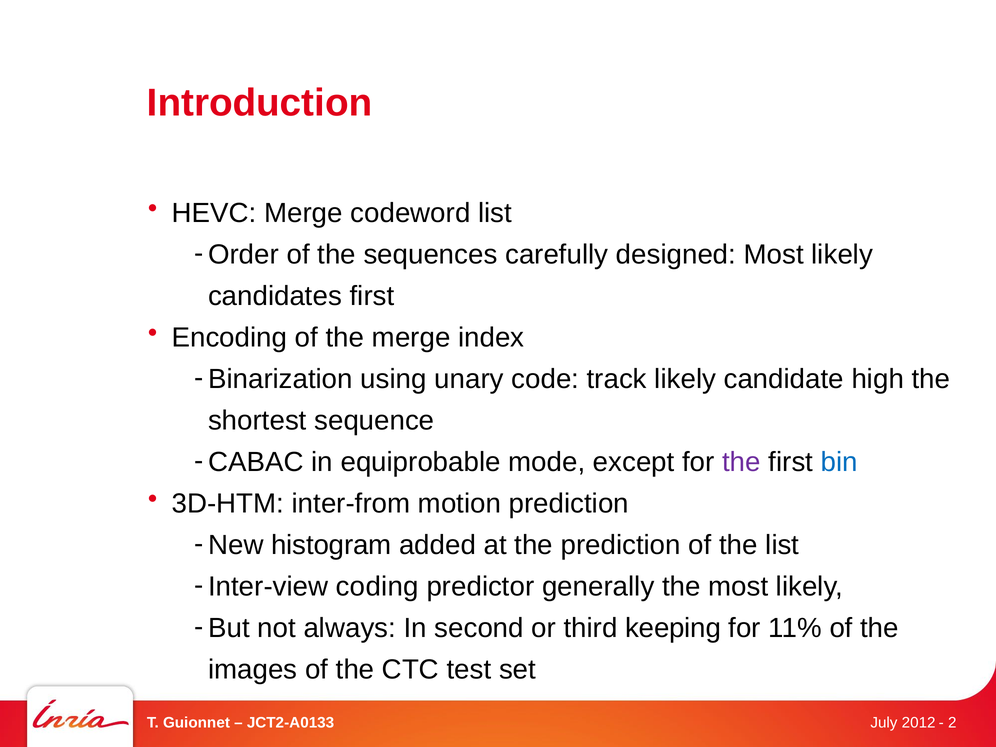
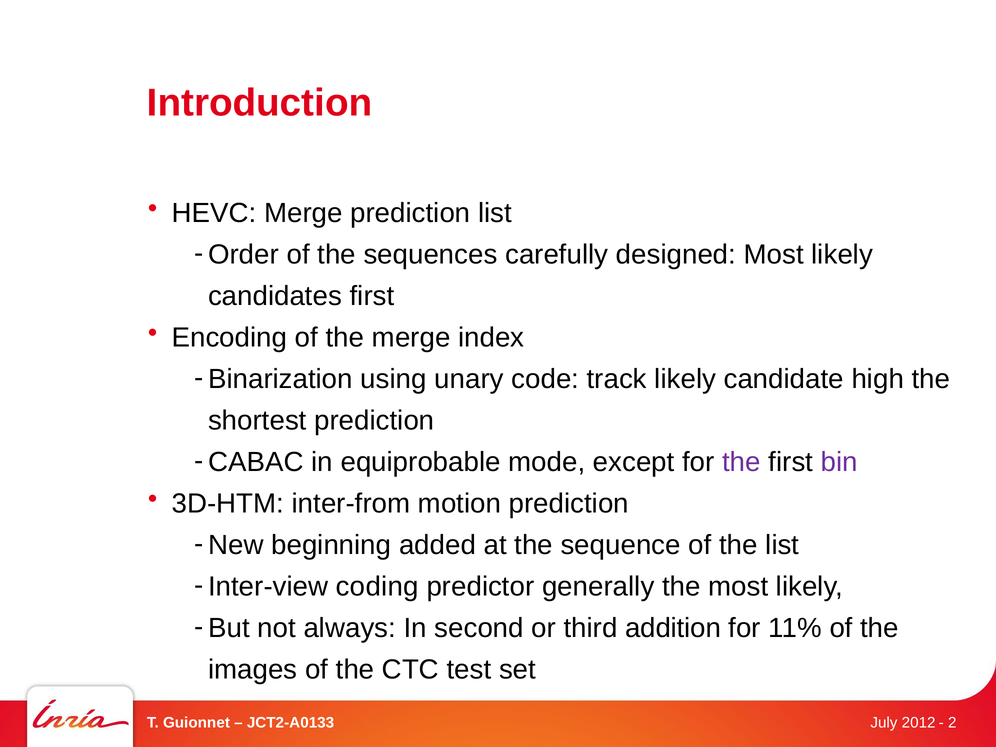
Merge codeword: codeword -> prediction (410, 213)
shortest sequence: sequence -> prediction (374, 421)
bin colour: blue -> purple (839, 462)
histogram: histogram -> beginning (331, 545)
the prediction: prediction -> sequence (621, 545)
keeping: keeping -> addition (673, 628)
